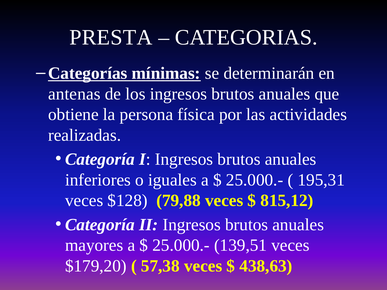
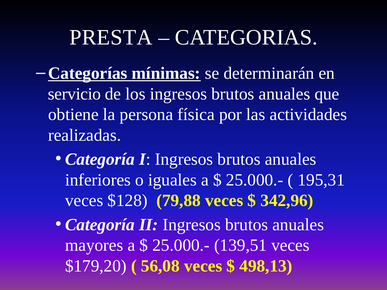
antenas: antenas -> servicio (74, 94)
815,12: 815,12 -> 342,96 (287, 201)
57,38: 57,38 -> 56,08 (160, 266)
438,63: 438,63 -> 498,13 (266, 266)
